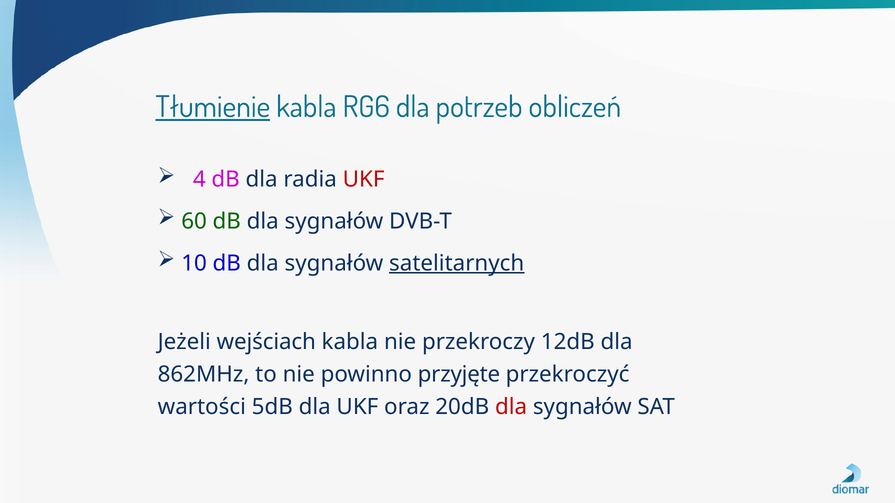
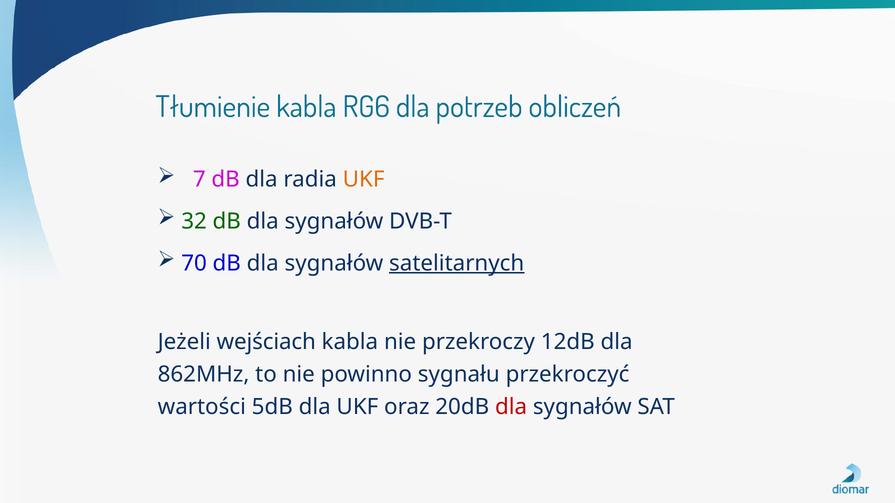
Tłumienie underline: present -> none (213, 107)
4: 4 -> 7 (199, 179)
UKF colour: red -> orange (364, 179)
60: 60 -> 32 (194, 221)
10: 10 -> 70 (194, 263)
przyjęte: przyjęte -> sygnału (459, 375)
